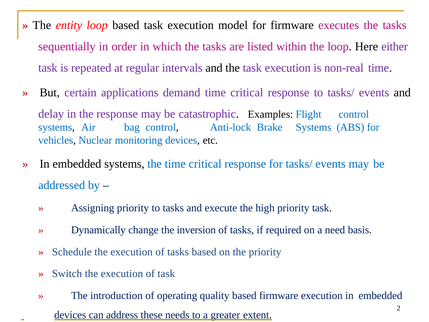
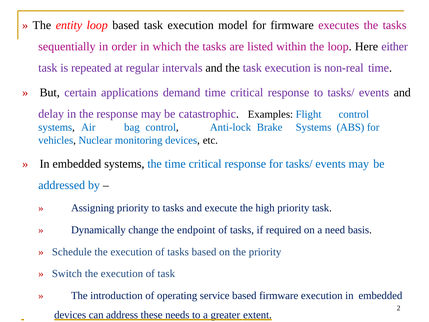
inversion: inversion -> endpoint (196, 230)
quality: quality -> service (215, 295)
